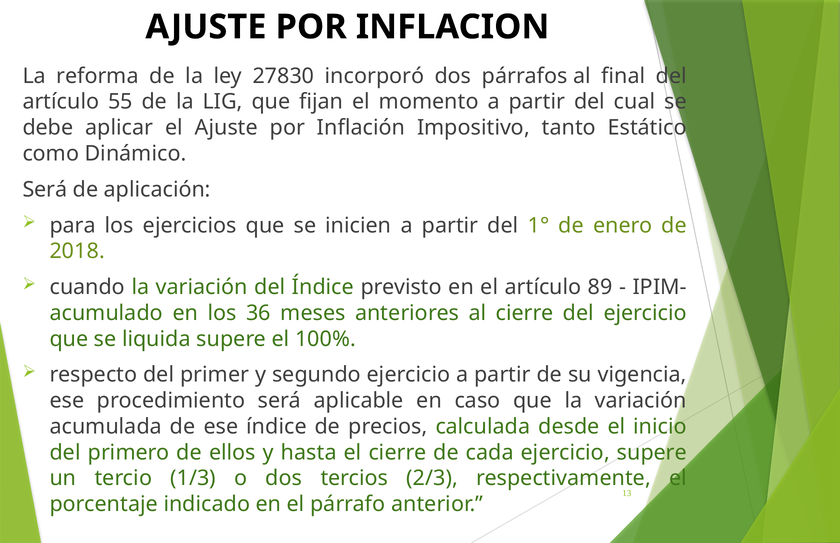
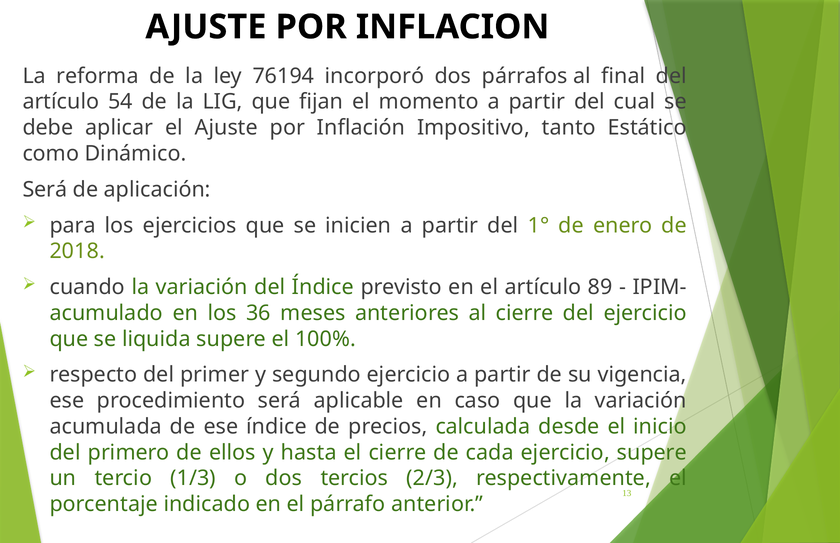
27830: 27830 -> 76194 (283, 76)
55: 55 -> 54 (120, 102)
